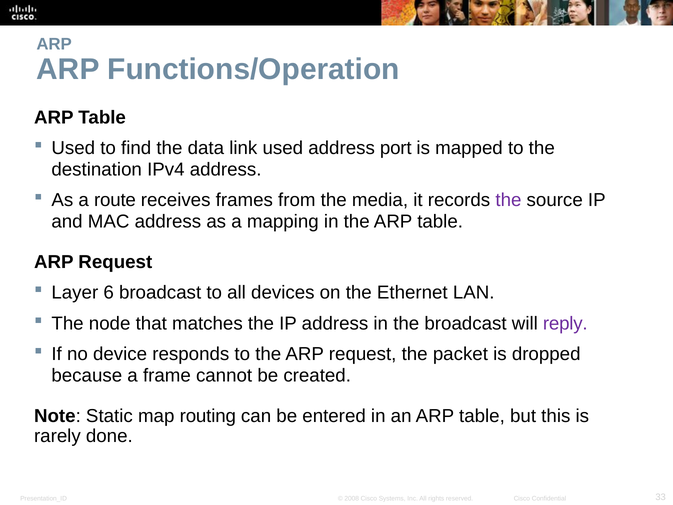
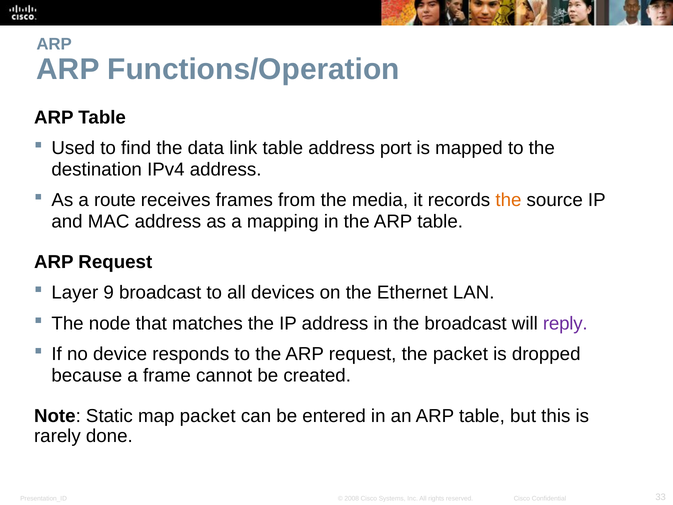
link used: used -> table (283, 148)
the colour: purple -> orange (508, 200)
6: 6 -> 9 (109, 293)
map routing: routing -> packet (208, 416)
